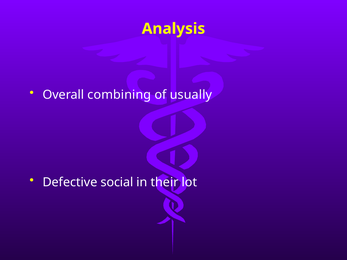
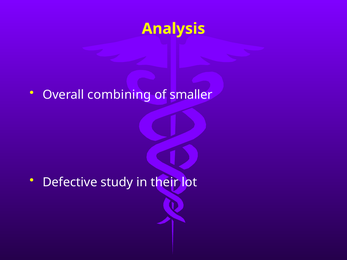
usually: usually -> smaller (191, 95)
social: social -> study (117, 183)
